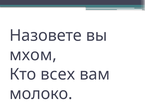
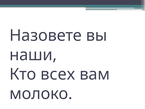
мхом: мхом -> наши (33, 55)
